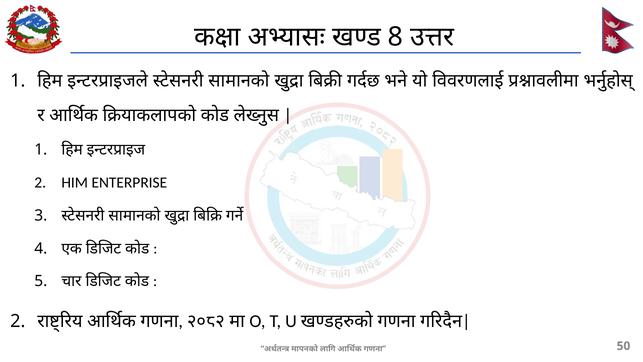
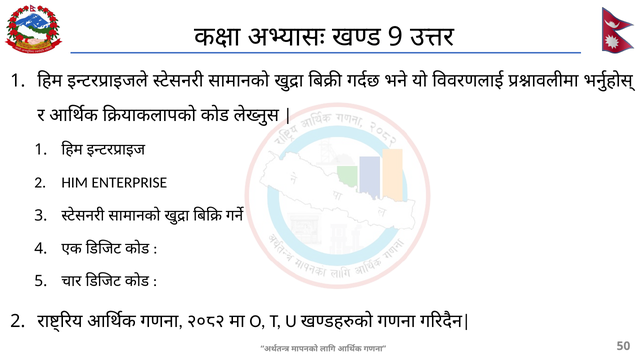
8: 8 -> 9 (396, 37)
